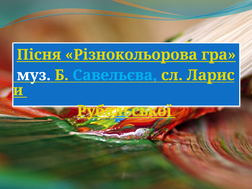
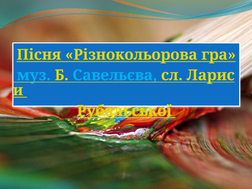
муз colour: white -> light blue (34, 75)
